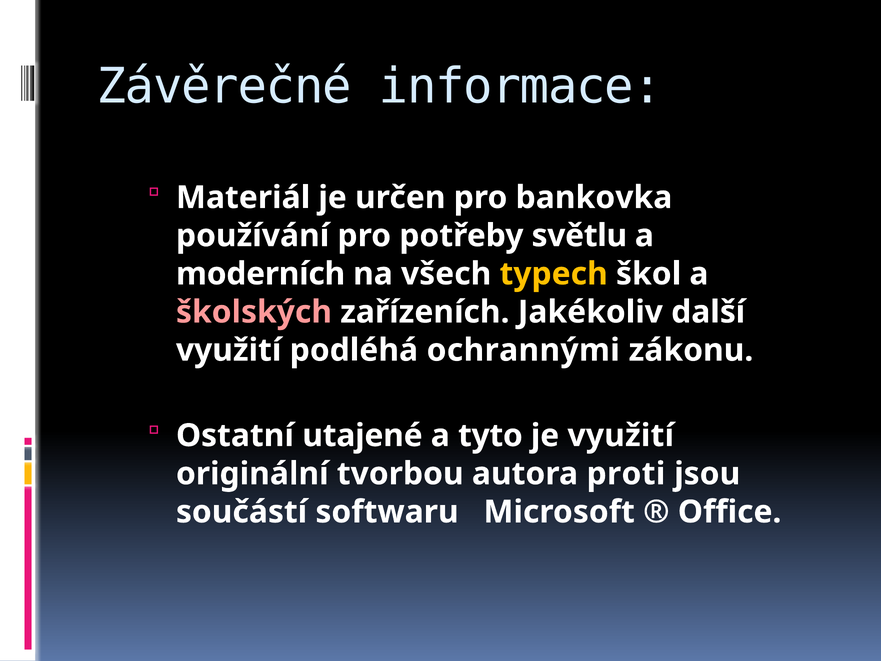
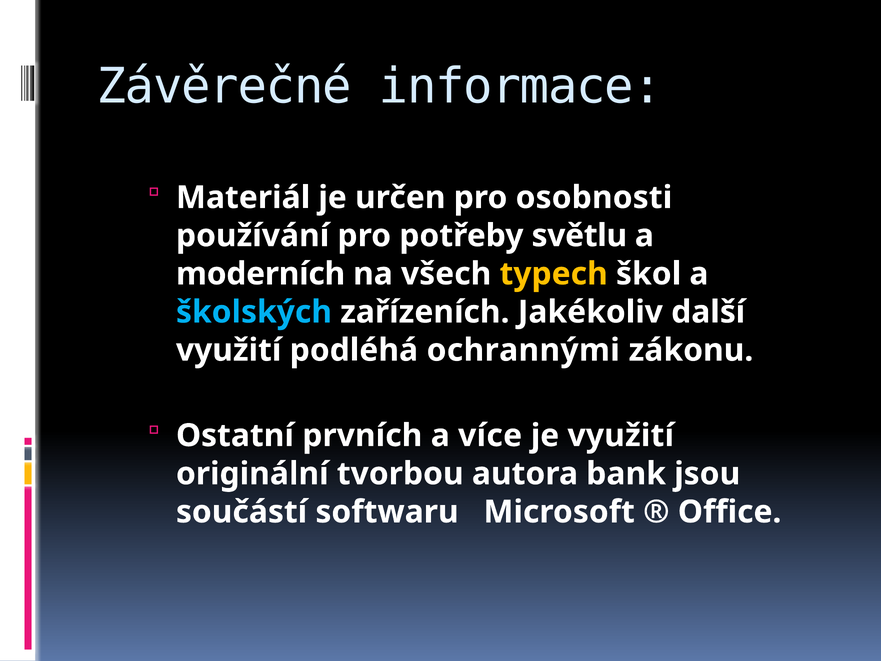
bankovka: bankovka -> osobnosti (594, 197)
školských colour: pink -> light blue (254, 312)
utajené: utajené -> prvních (362, 435)
tyto: tyto -> více (490, 435)
proti: proti -> bank (626, 474)
